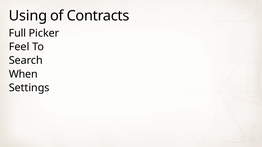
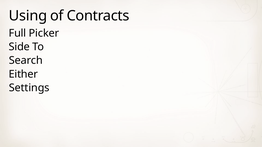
Feel: Feel -> Side (19, 47)
When: When -> Either (23, 74)
